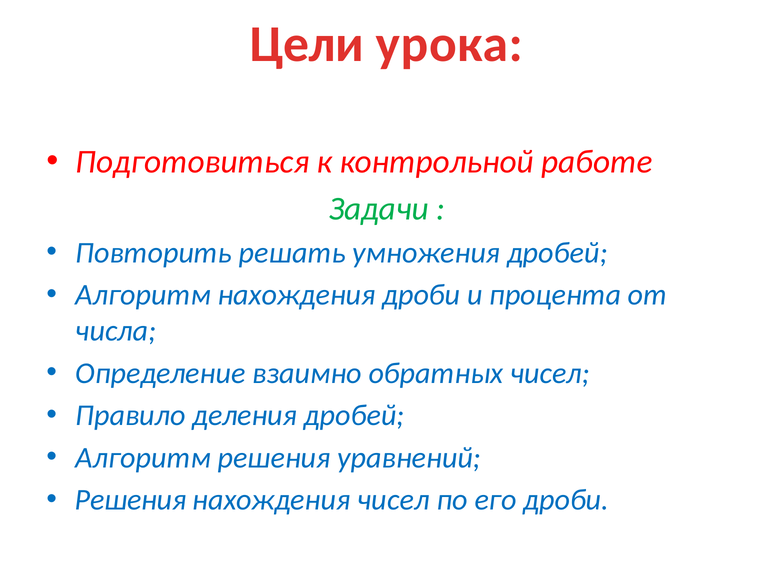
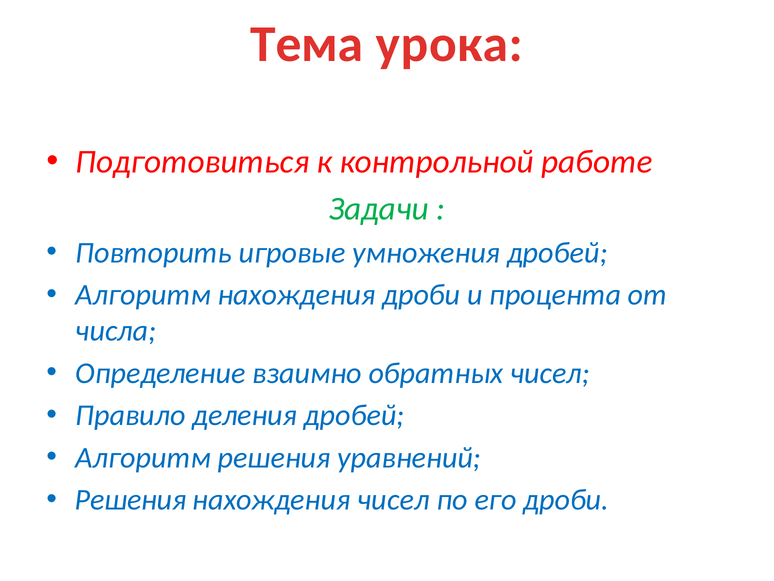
Цели: Цели -> Тема (307, 44)
решать: решать -> игровые (292, 252)
